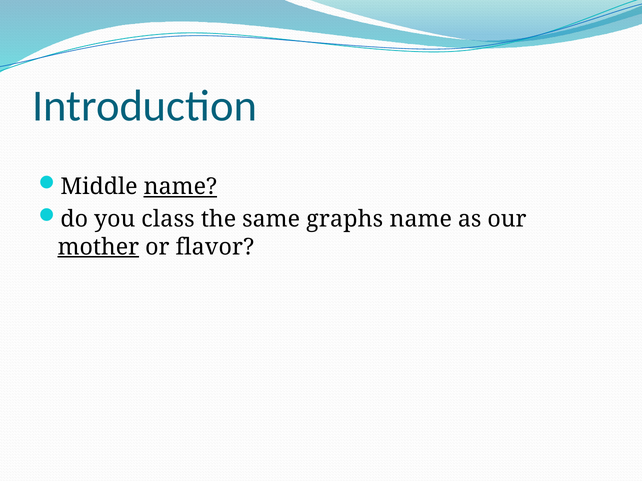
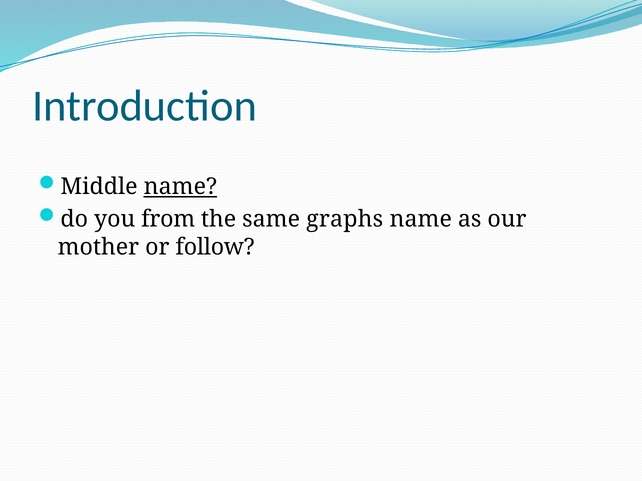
class: class -> from (168, 219)
mother underline: present -> none (98, 247)
flavor: flavor -> follow (215, 247)
